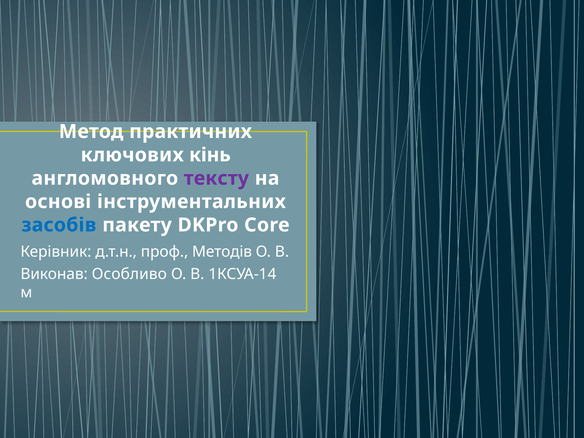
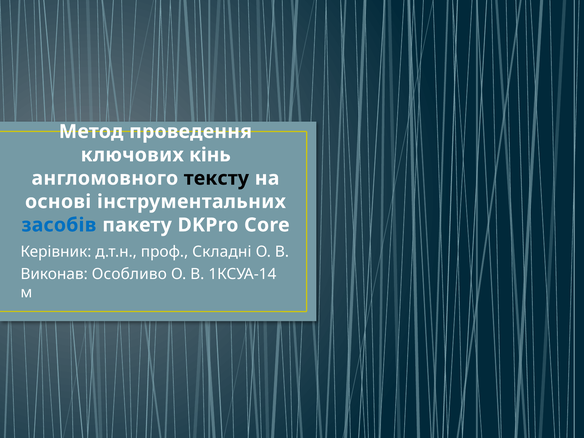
практичних: практичних -> проведення (191, 132)
тексту colour: purple -> black (216, 178)
Методів: Методів -> Складні (222, 252)
